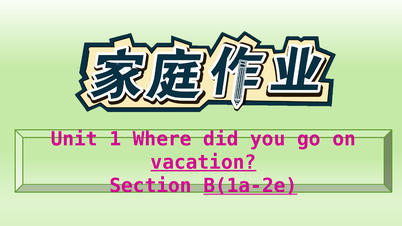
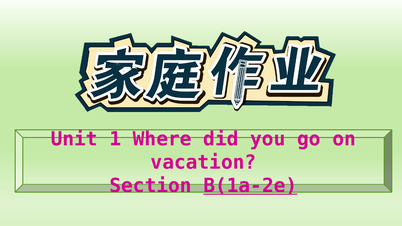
vacation underline: present -> none (203, 162)
